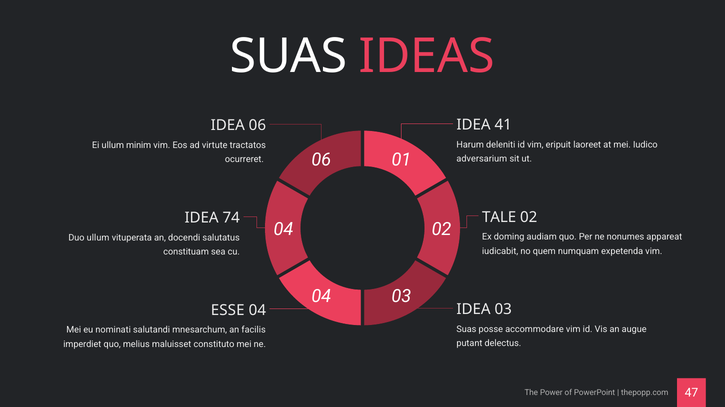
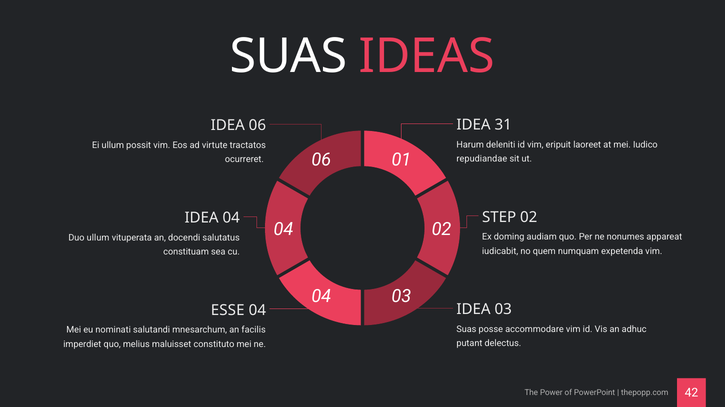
41: 41 -> 31 (503, 125)
minim: minim -> possit (139, 145)
adversarium: adversarium -> repudiandae (482, 159)
TALE: TALE -> STEP (499, 217)
IDEA 74: 74 -> 04 (231, 218)
augue: augue -> adhuc (634, 330)
47: 47 -> 42 (691, 394)
